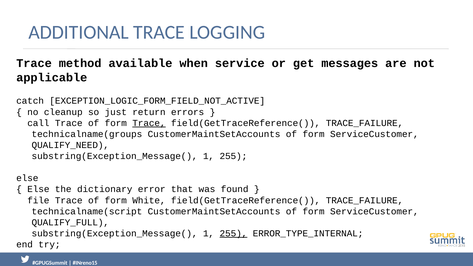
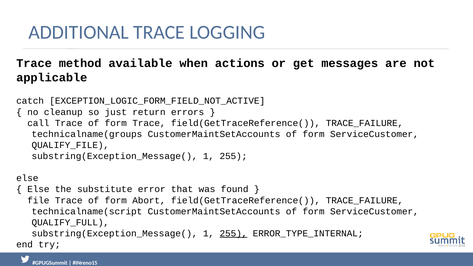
service: service -> actions (240, 63)
Trace underline: present -> none (149, 123)
QUALIFY_NEED: QUALIFY_NEED -> QUALIFY_FILE (70, 145)
dictionary: dictionary -> substitute (105, 189)
White: White -> Abort (149, 200)
